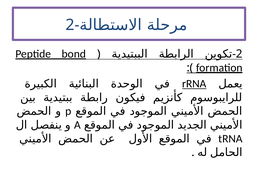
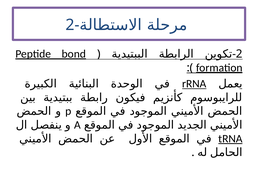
tRNA underline: none -> present (230, 139)
